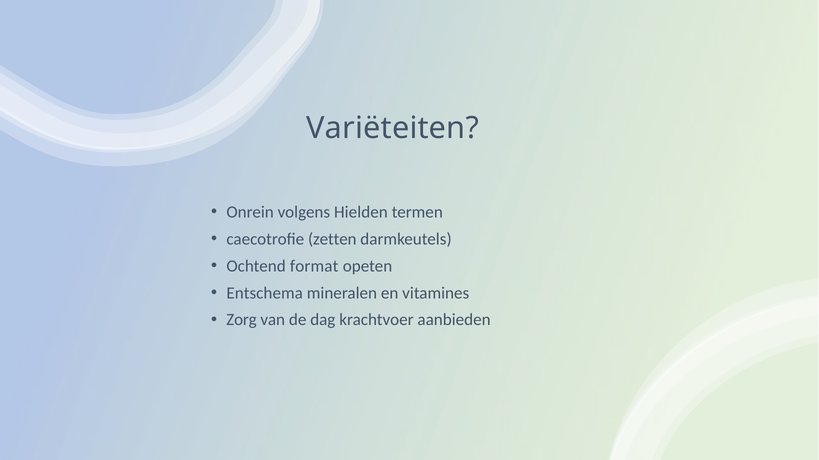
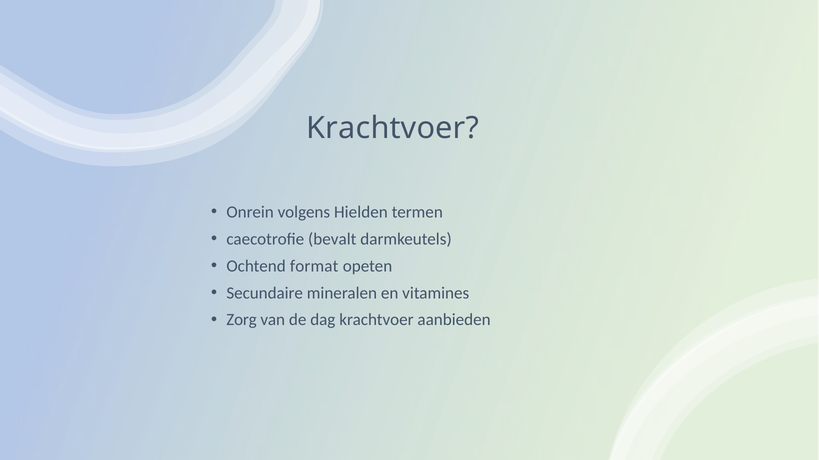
Variëteiten: Variëteiten -> Krachtvoer (393, 128)
zetten: zetten -> bevalt (332, 239)
Entschema: Entschema -> Secundaire (265, 293)
